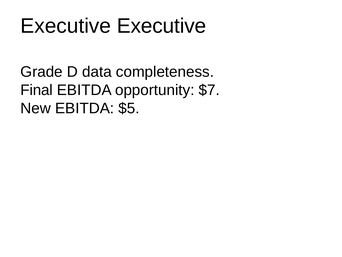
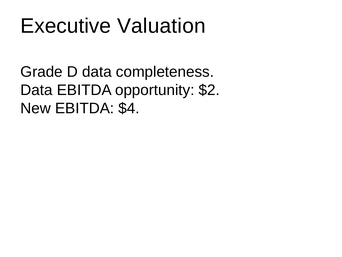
Executive Executive: Executive -> Valuation (161, 26)
Final: Final -> Data (37, 90)
$7: $7 -> $2 (209, 90)
$5: $5 -> $4 (129, 108)
